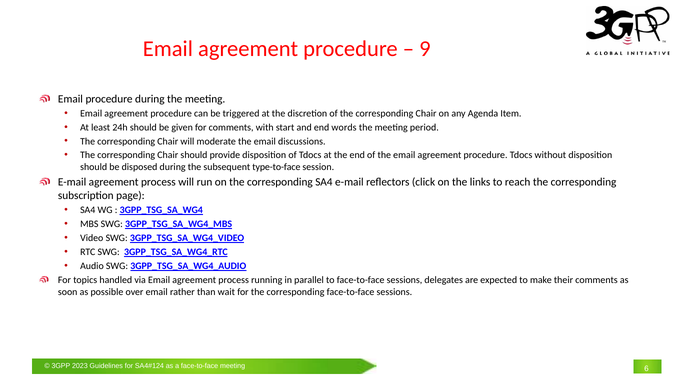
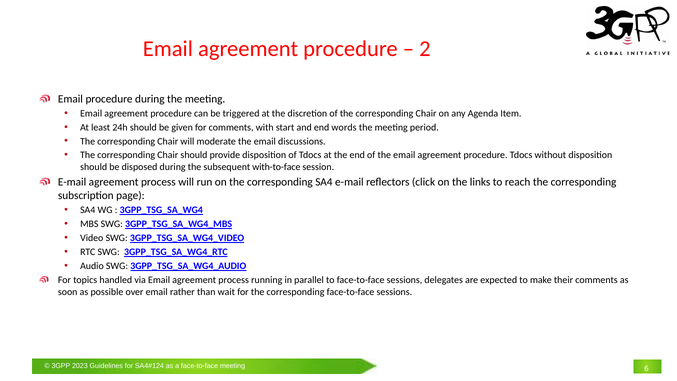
9: 9 -> 2 (425, 49)
type-to-face: type-to-face -> with-to-face (276, 167)
